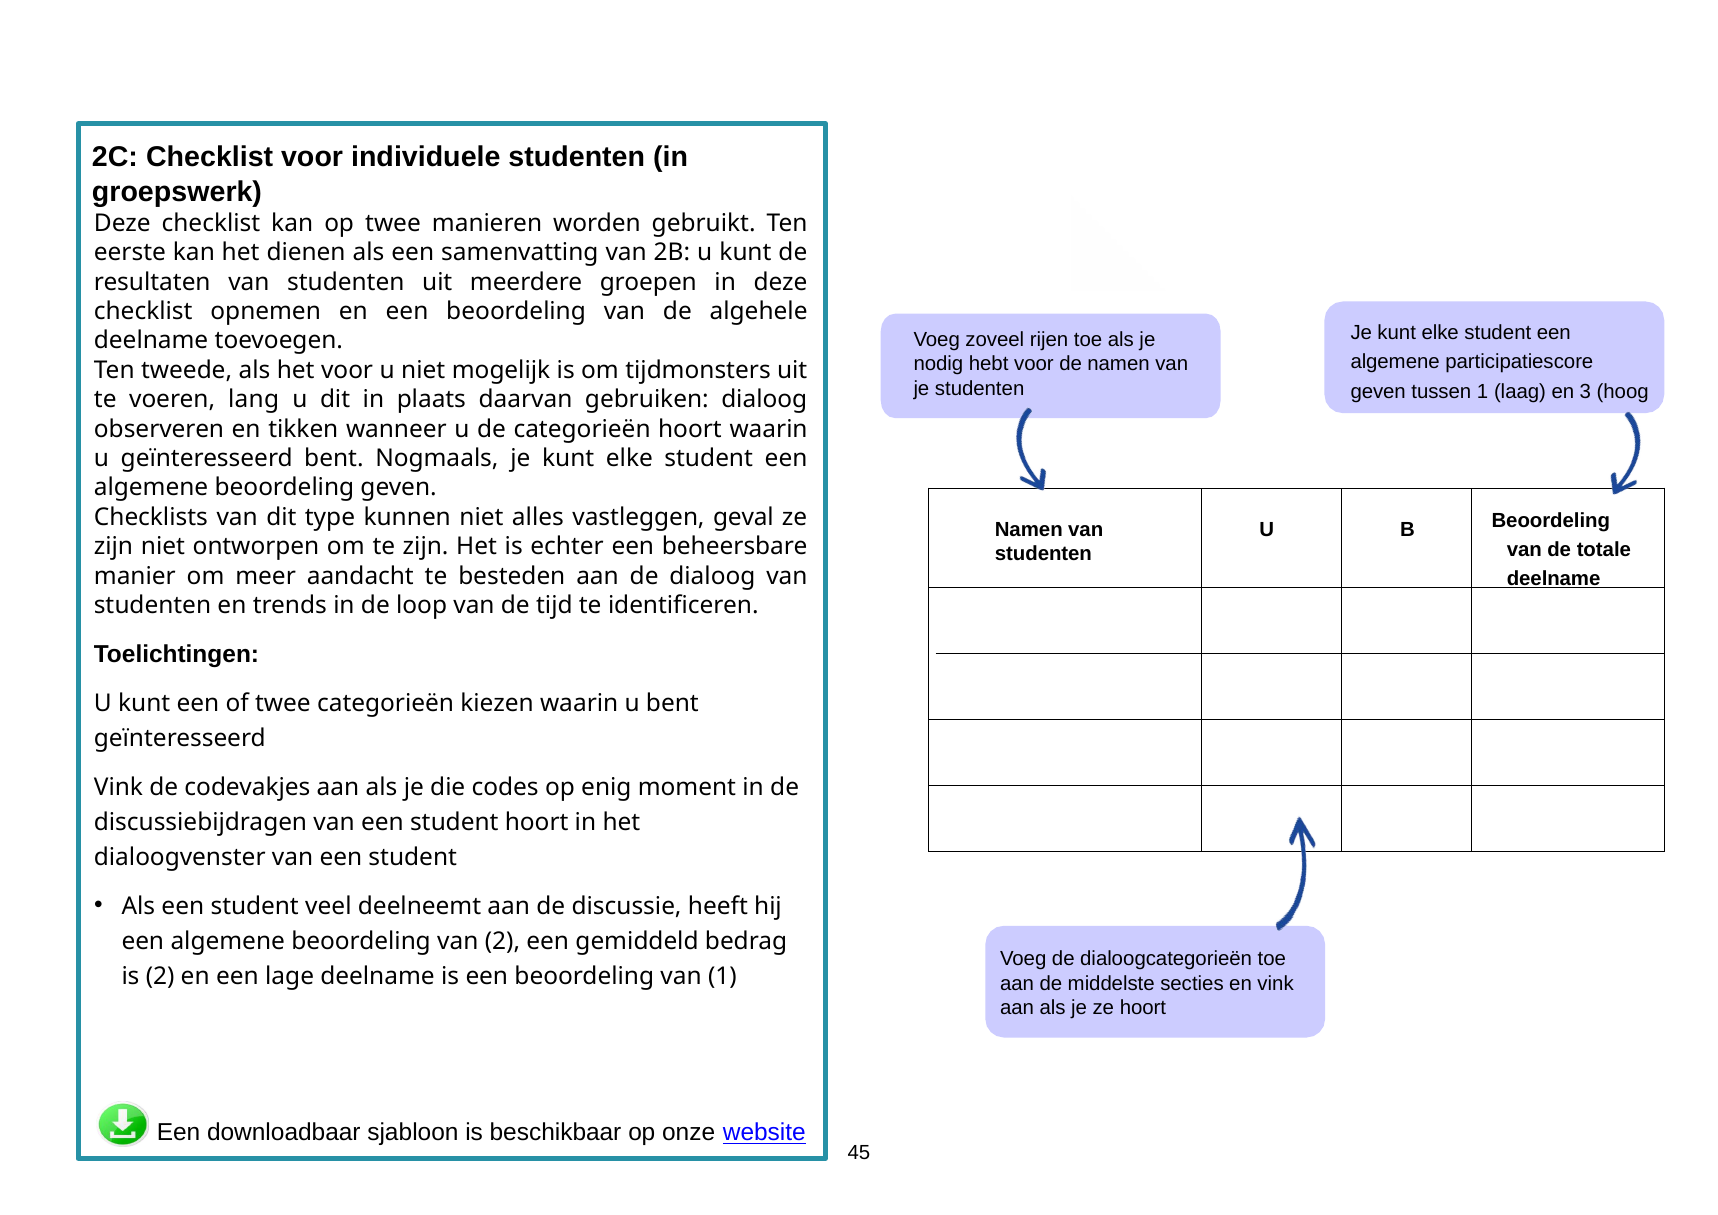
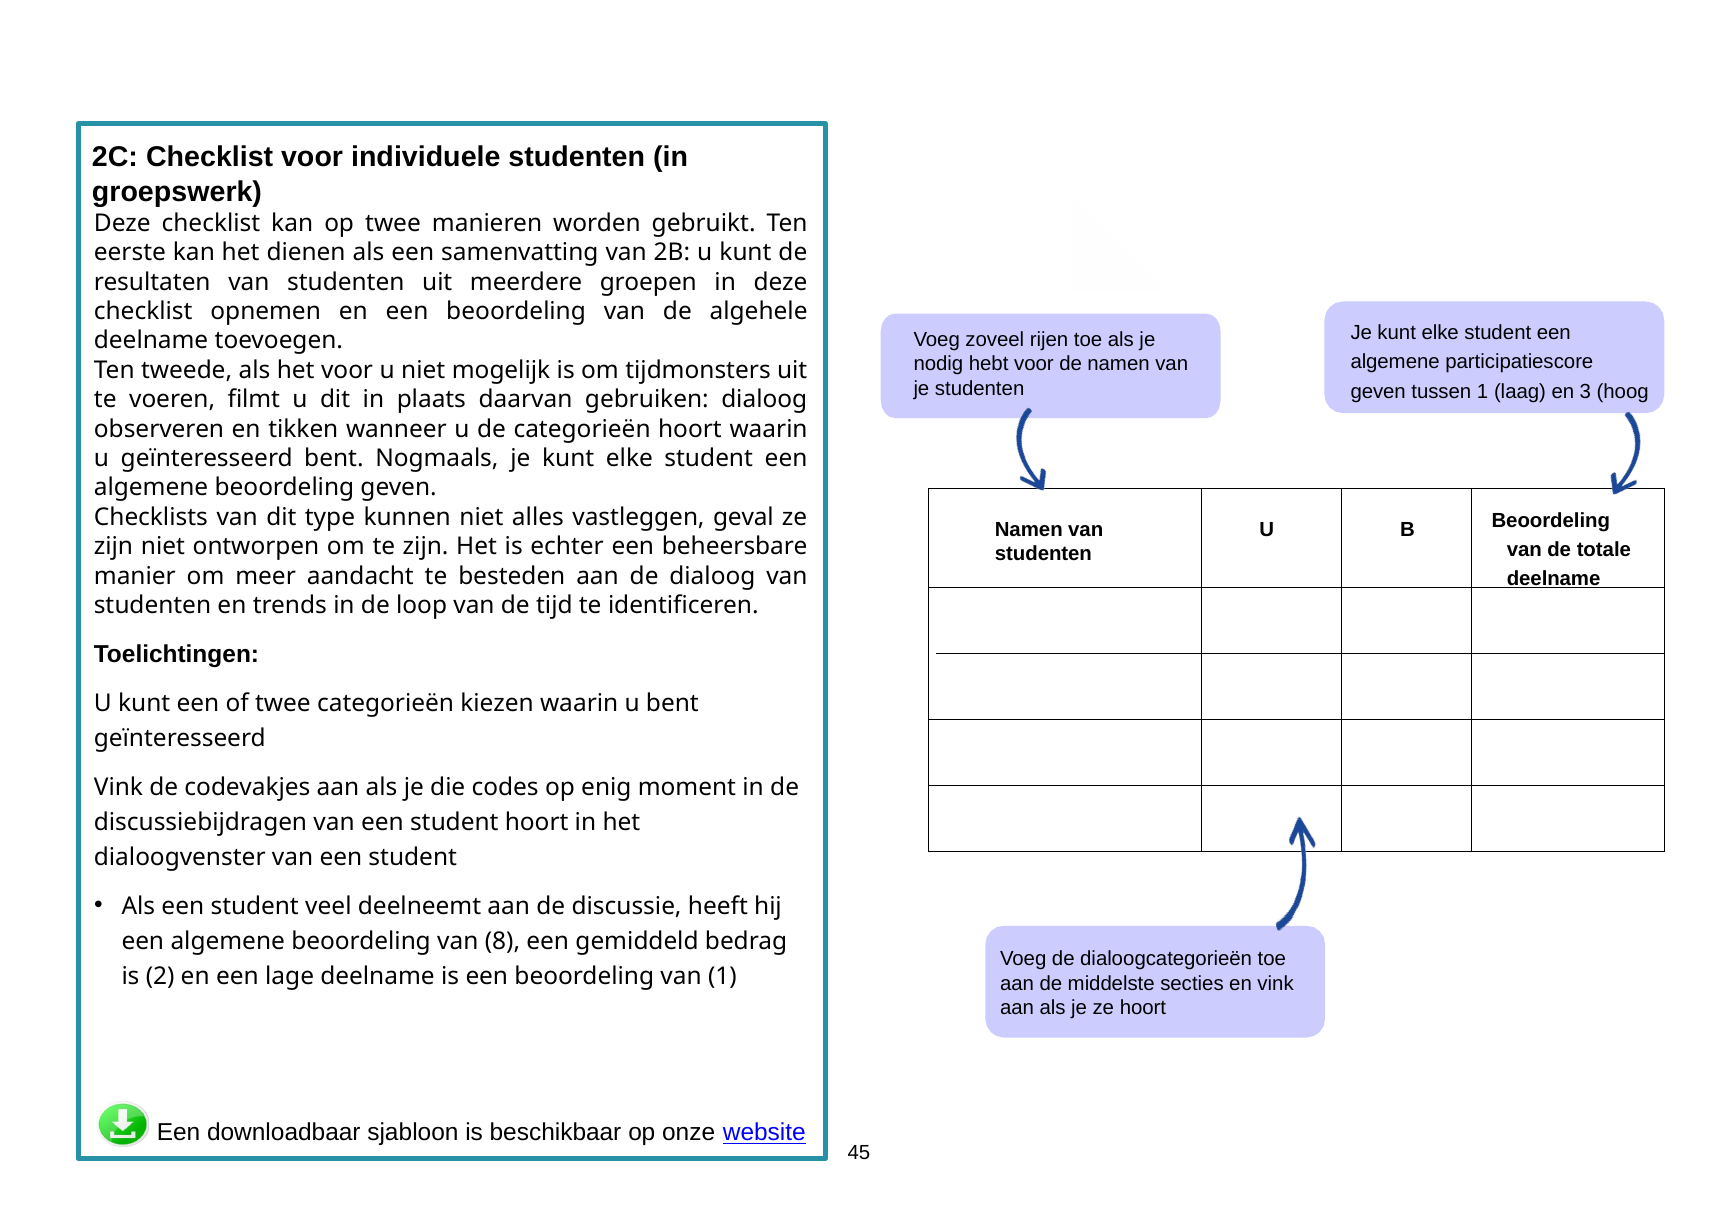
lang: lang -> filmt (254, 400)
van 2: 2 -> 8 (502, 941)
